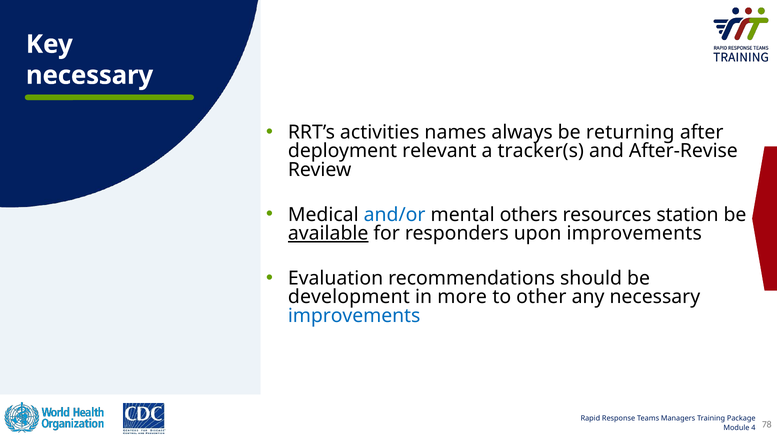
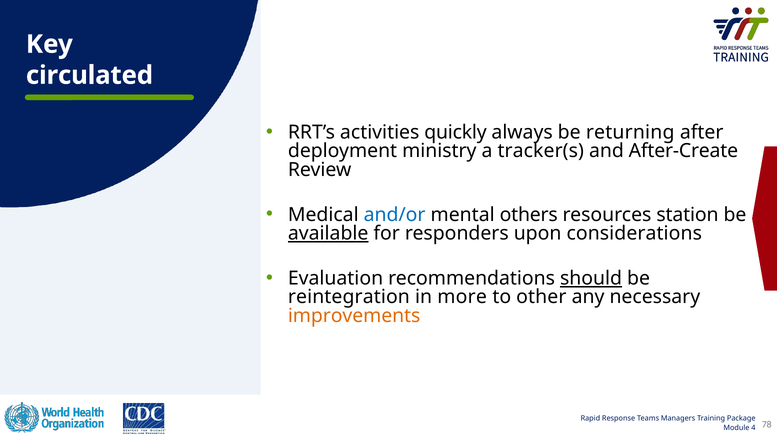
necessary: necessary -> circulated (89, 75)
names: names -> quickly (455, 132)
relevant: relevant -> ministry (439, 151)
After-Revise: After-Revise -> After-Create (683, 151)
upon improvements: improvements -> considerations (634, 233)
should underline: none -> present (591, 278)
development: development -> reintegration (349, 297)
improvements colour: blue -> orange (354, 316)
